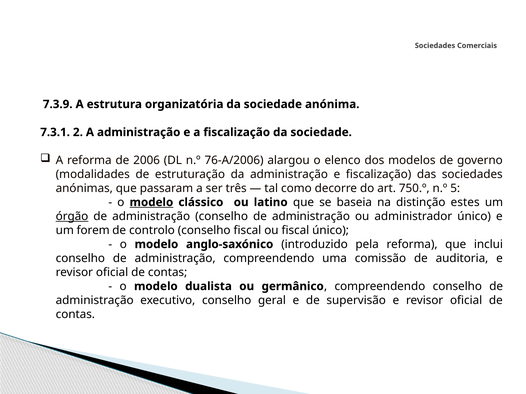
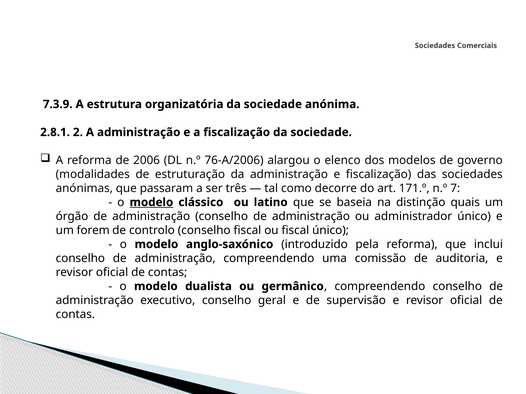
7.3.1: 7.3.1 -> 2.8.1 (55, 132)
750.º: 750.º -> 171.º (414, 188)
5: 5 -> 7 (455, 188)
estes: estes -> quais (465, 203)
órgão underline: present -> none (72, 217)
